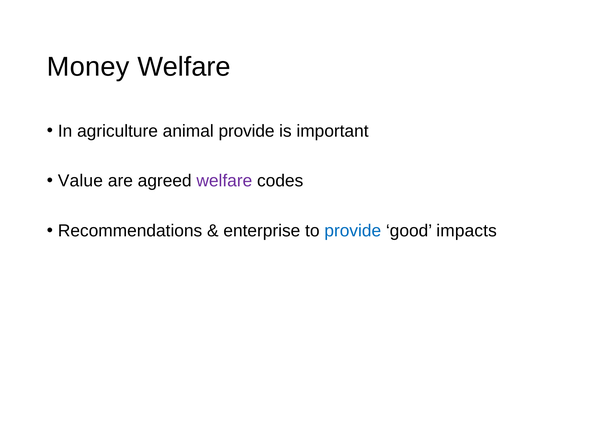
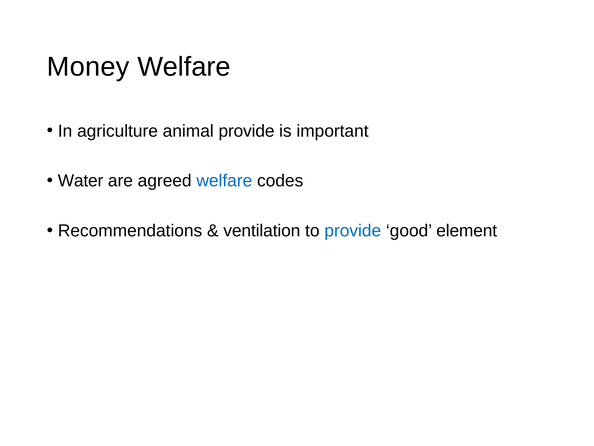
Value: Value -> Water (81, 181)
welfare colour: purple -> blue (224, 181)
enterprise: enterprise -> ventilation (262, 230)
impacts: impacts -> element (467, 230)
